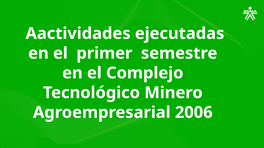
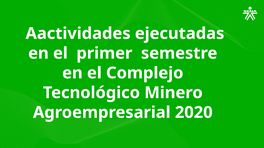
2006: 2006 -> 2020 (194, 113)
